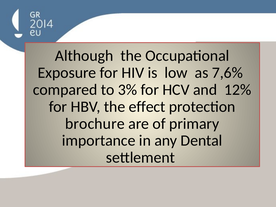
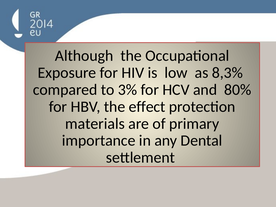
7,6%: 7,6% -> 8,3% (227, 73)
12%: 12% -> 80% (238, 90)
brochure: brochure -> materials (95, 124)
